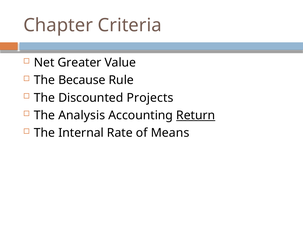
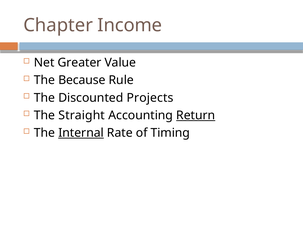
Criteria: Criteria -> Income (130, 25)
Analysis: Analysis -> Straight (82, 115)
Internal underline: none -> present (81, 133)
Means: Means -> Timing (170, 133)
